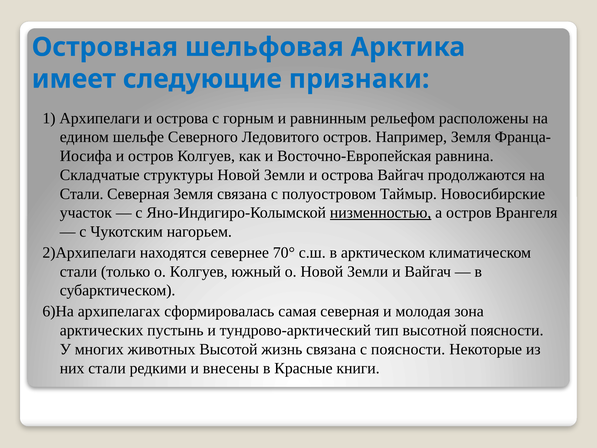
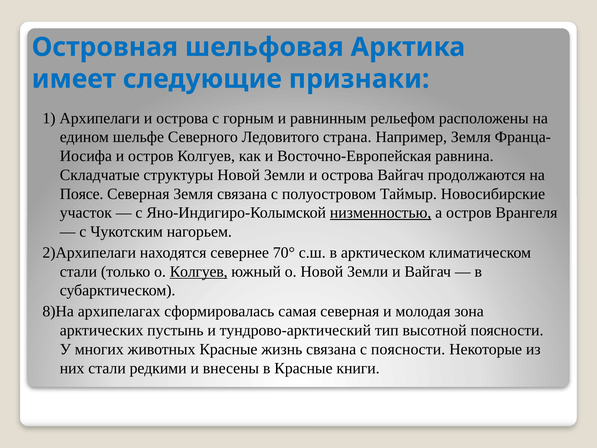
Ледовитого остров: остров -> страна (347, 137)
Стали: Стали -> Поясе (82, 194)
Колгуев underline: none -> present (199, 271)
6)На: 6)На -> 8)На (58, 311)
животных Высотой: Высотой -> Красные (228, 349)
